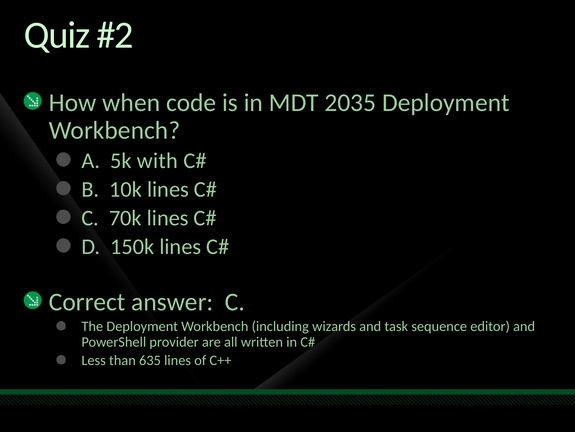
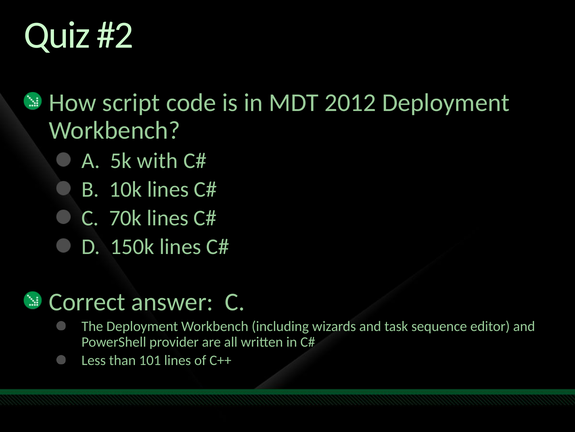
when: when -> script (131, 102)
2035: 2035 -> 2012 (350, 102)
635: 635 -> 101 (150, 360)
